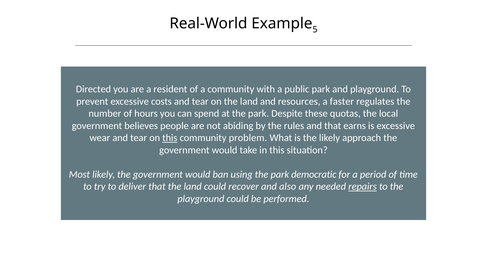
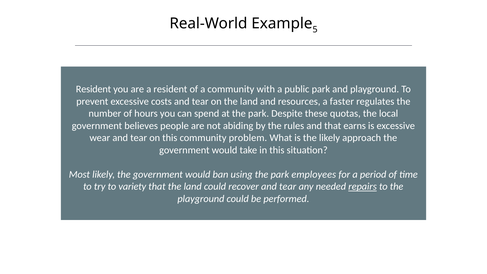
Directed: Directed -> Resident (93, 89)
this underline: present -> none (170, 138)
democratic: democratic -> employees (314, 174)
deliver: deliver -> variety (132, 187)
recover and also: also -> tear (288, 187)
